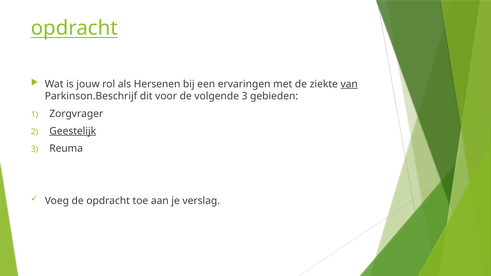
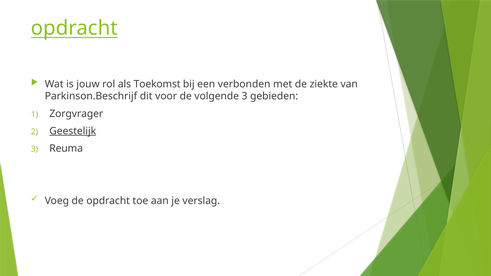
Hersenen: Hersenen -> Toekomst (157, 84)
ervaringen: ervaringen -> verbonden (244, 84)
van underline: present -> none (349, 84)
